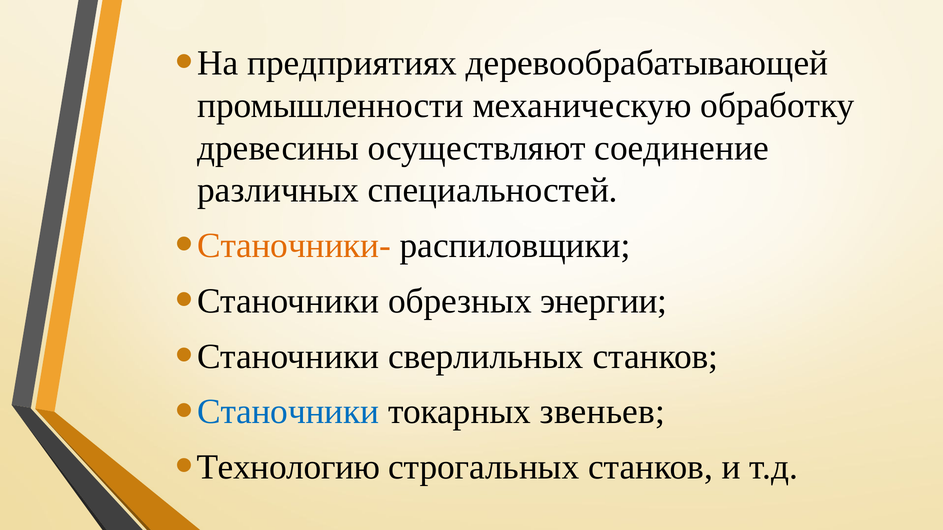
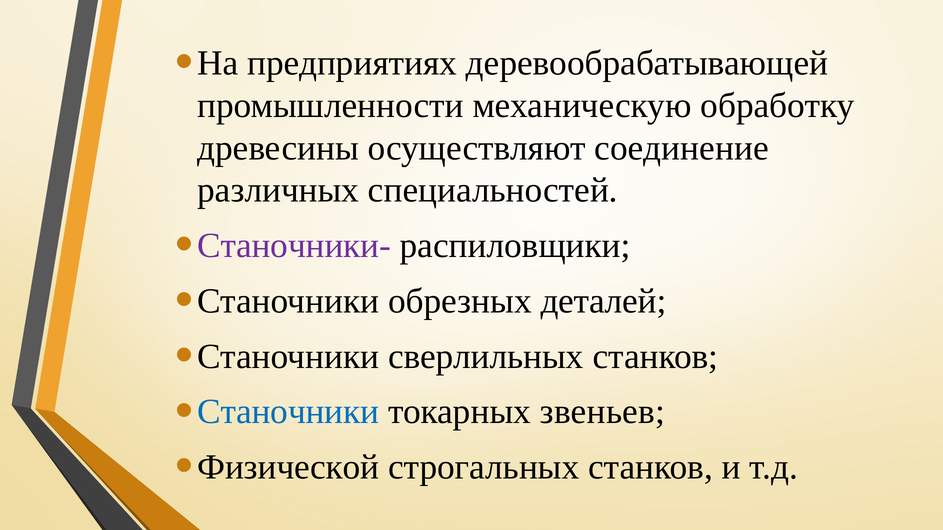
Станочники- colour: orange -> purple (294, 246)
энергии: энергии -> деталей (603, 301)
Технологию: Технологию -> Физической (288, 468)
